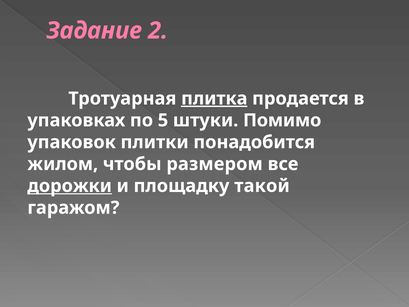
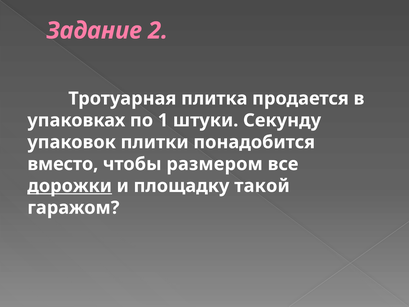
плитка underline: present -> none (214, 98)
5: 5 -> 1 (163, 120)
Помимо: Помимо -> Секунду (282, 120)
жилом: жилом -> вместо (63, 164)
